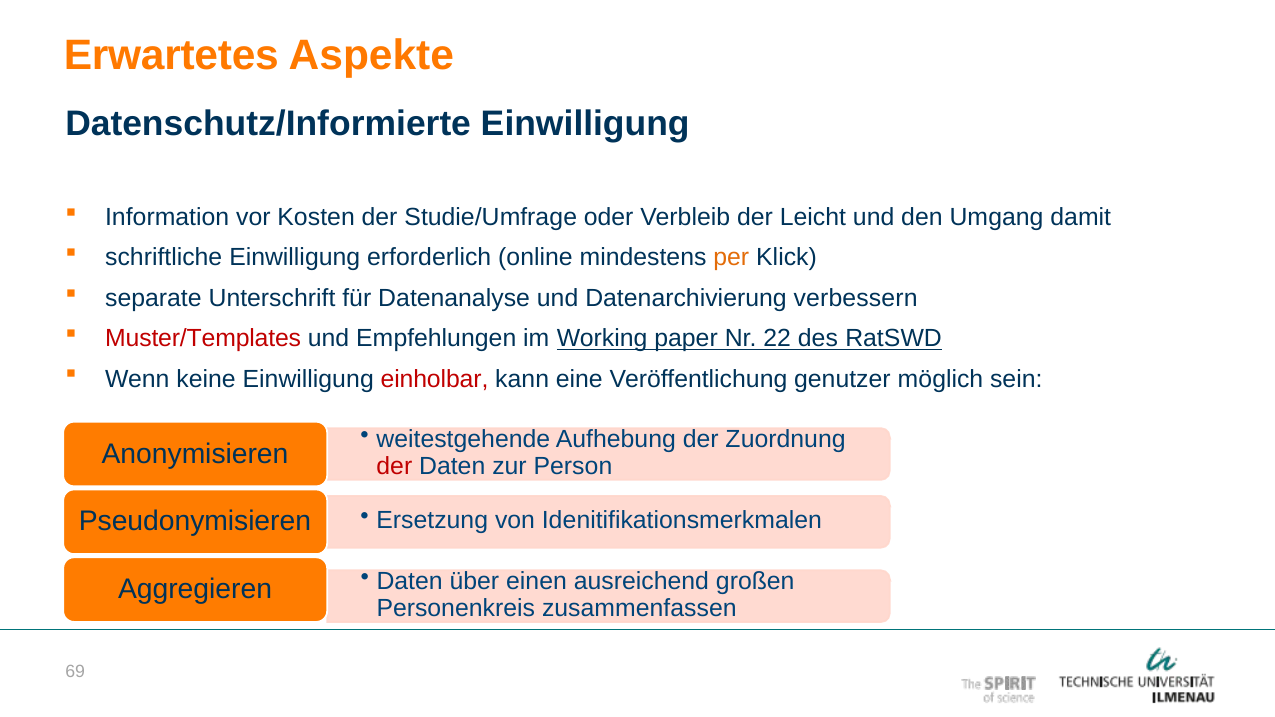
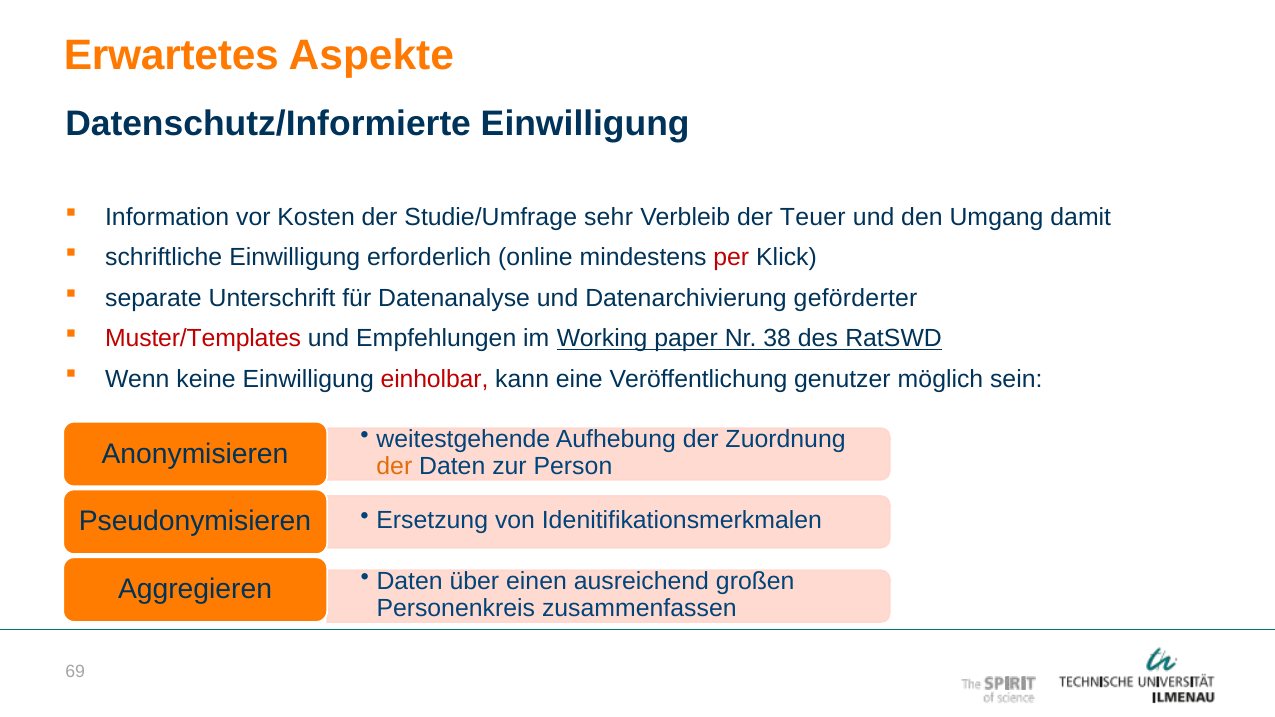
oder: oder -> sehr (609, 217)
Leicht: Leicht -> Teuer (813, 217)
per colour: orange -> red (731, 258)
verbessern: verbessern -> geförderter (856, 298)
22: 22 -> 38 (777, 339)
der colour: red -> orange (394, 466)
